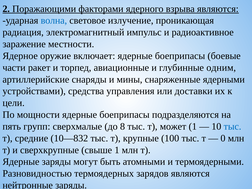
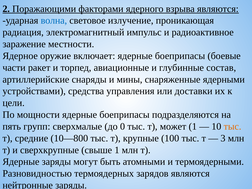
одним: одним -> состав (221, 68)
8: 8 -> 0 (123, 126)
тыс colour: blue -> orange (233, 126)
10—832: 10—832 -> 10—800 (69, 138)
0: 0 -> 3 (223, 138)
